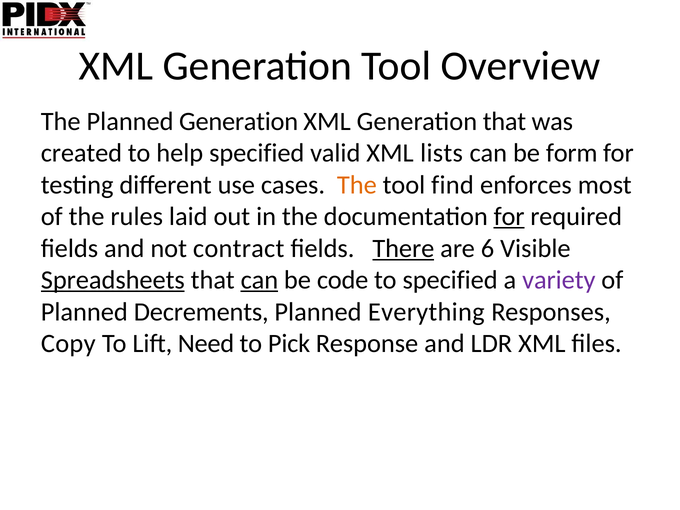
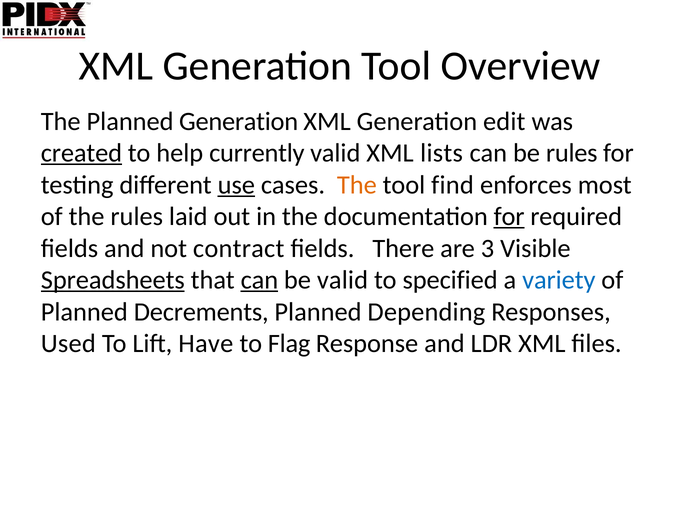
Generation that: that -> edit (504, 121)
created underline: none -> present (81, 153)
help specified: specified -> currently (257, 153)
be form: form -> rules (572, 153)
use underline: none -> present (236, 185)
There underline: present -> none (403, 248)
6: 6 -> 3 (487, 248)
be code: code -> valid (342, 280)
variety colour: purple -> blue (559, 280)
Everything: Everything -> Depending (426, 312)
Copy: Copy -> Used (68, 344)
Need: Need -> Have (206, 344)
Pick: Pick -> Flag (289, 344)
